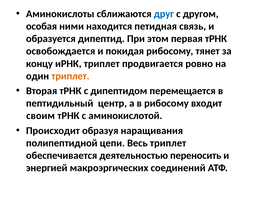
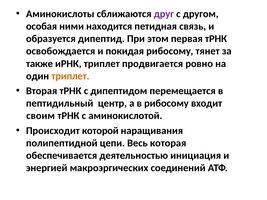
друг colour: blue -> purple (164, 14)
концу: концу -> также (39, 64)
образуя: образуя -> которой (100, 131)
Весь триплет: триплет -> которая (168, 143)
переносить: переносить -> инициация (196, 156)
